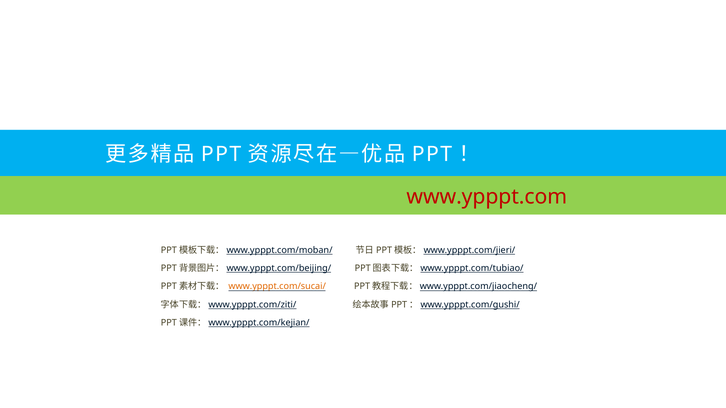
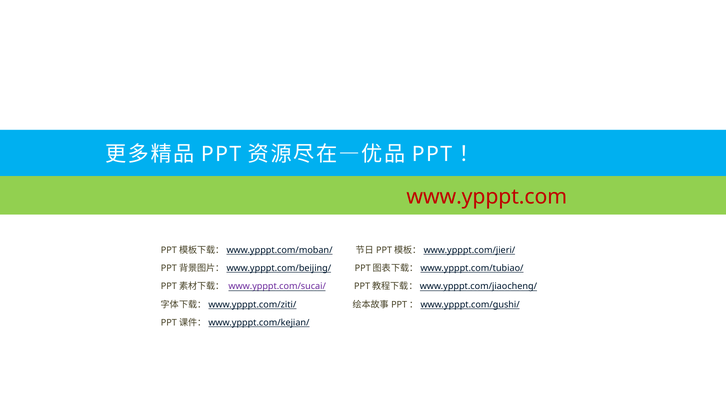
www.ypppt.com/sucai/ colour: orange -> purple (277, 287)
